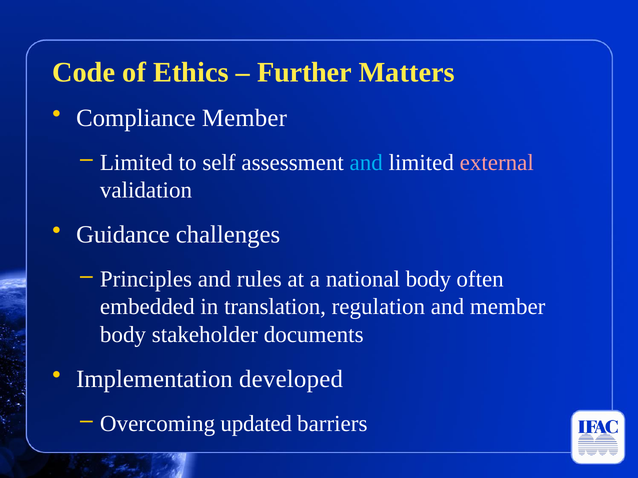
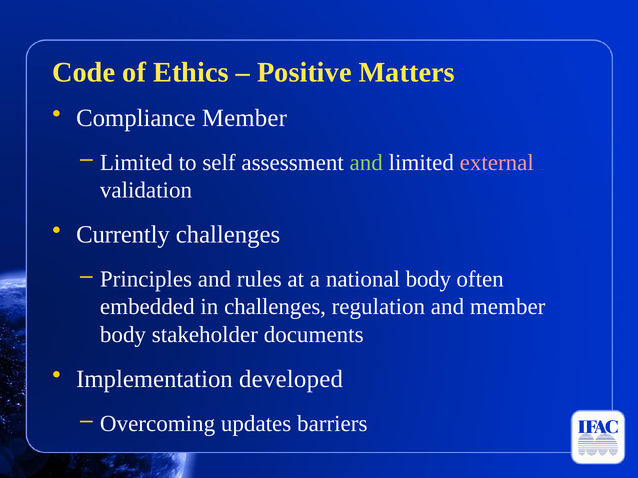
Further: Further -> Positive (304, 73)
and colour: light blue -> light green (366, 163)
Guidance: Guidance -> Currently (123, 235)
in translation: translation -> challenges (275, 307)
updated: updated -> updates (256, 424)
